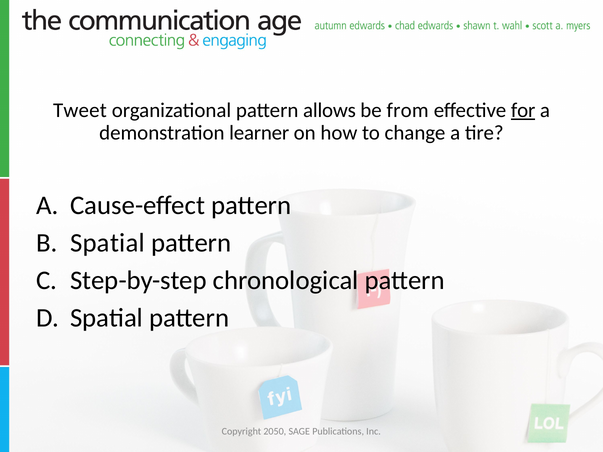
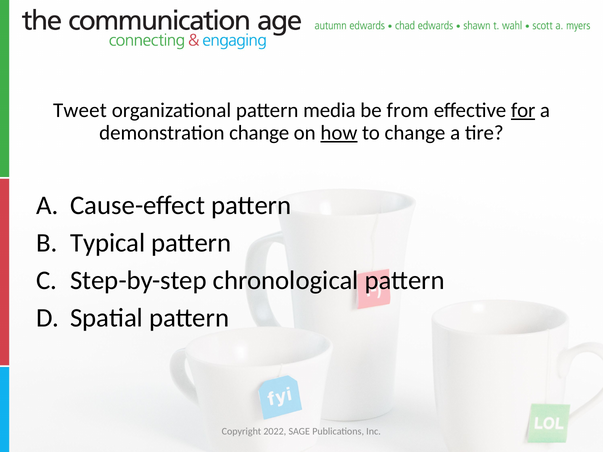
allows: allows -> media (329, 110)
demonstration learner: learner -> change (259, 133)
how underline: none -> present (339, 133)
Spatial: Spatial -> Typical (108, 243)
2050: 2050 -> 2022 (275, 432)
